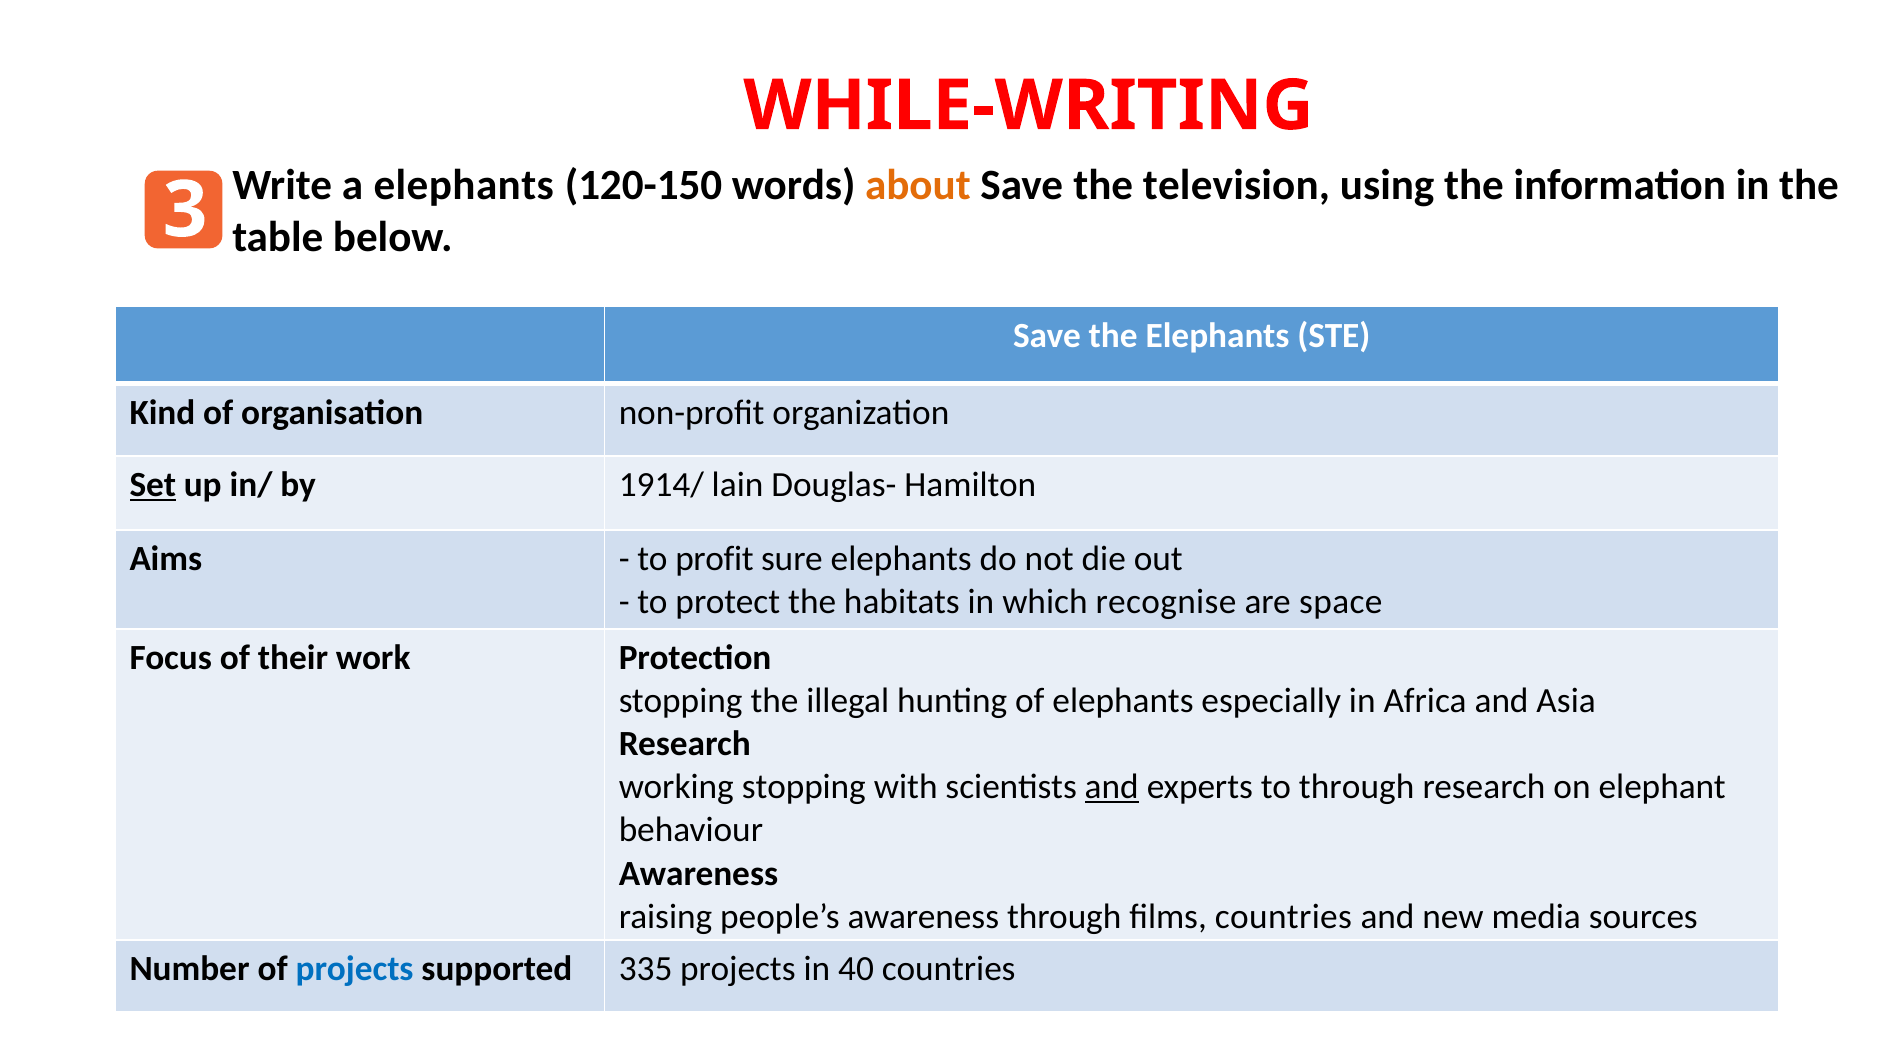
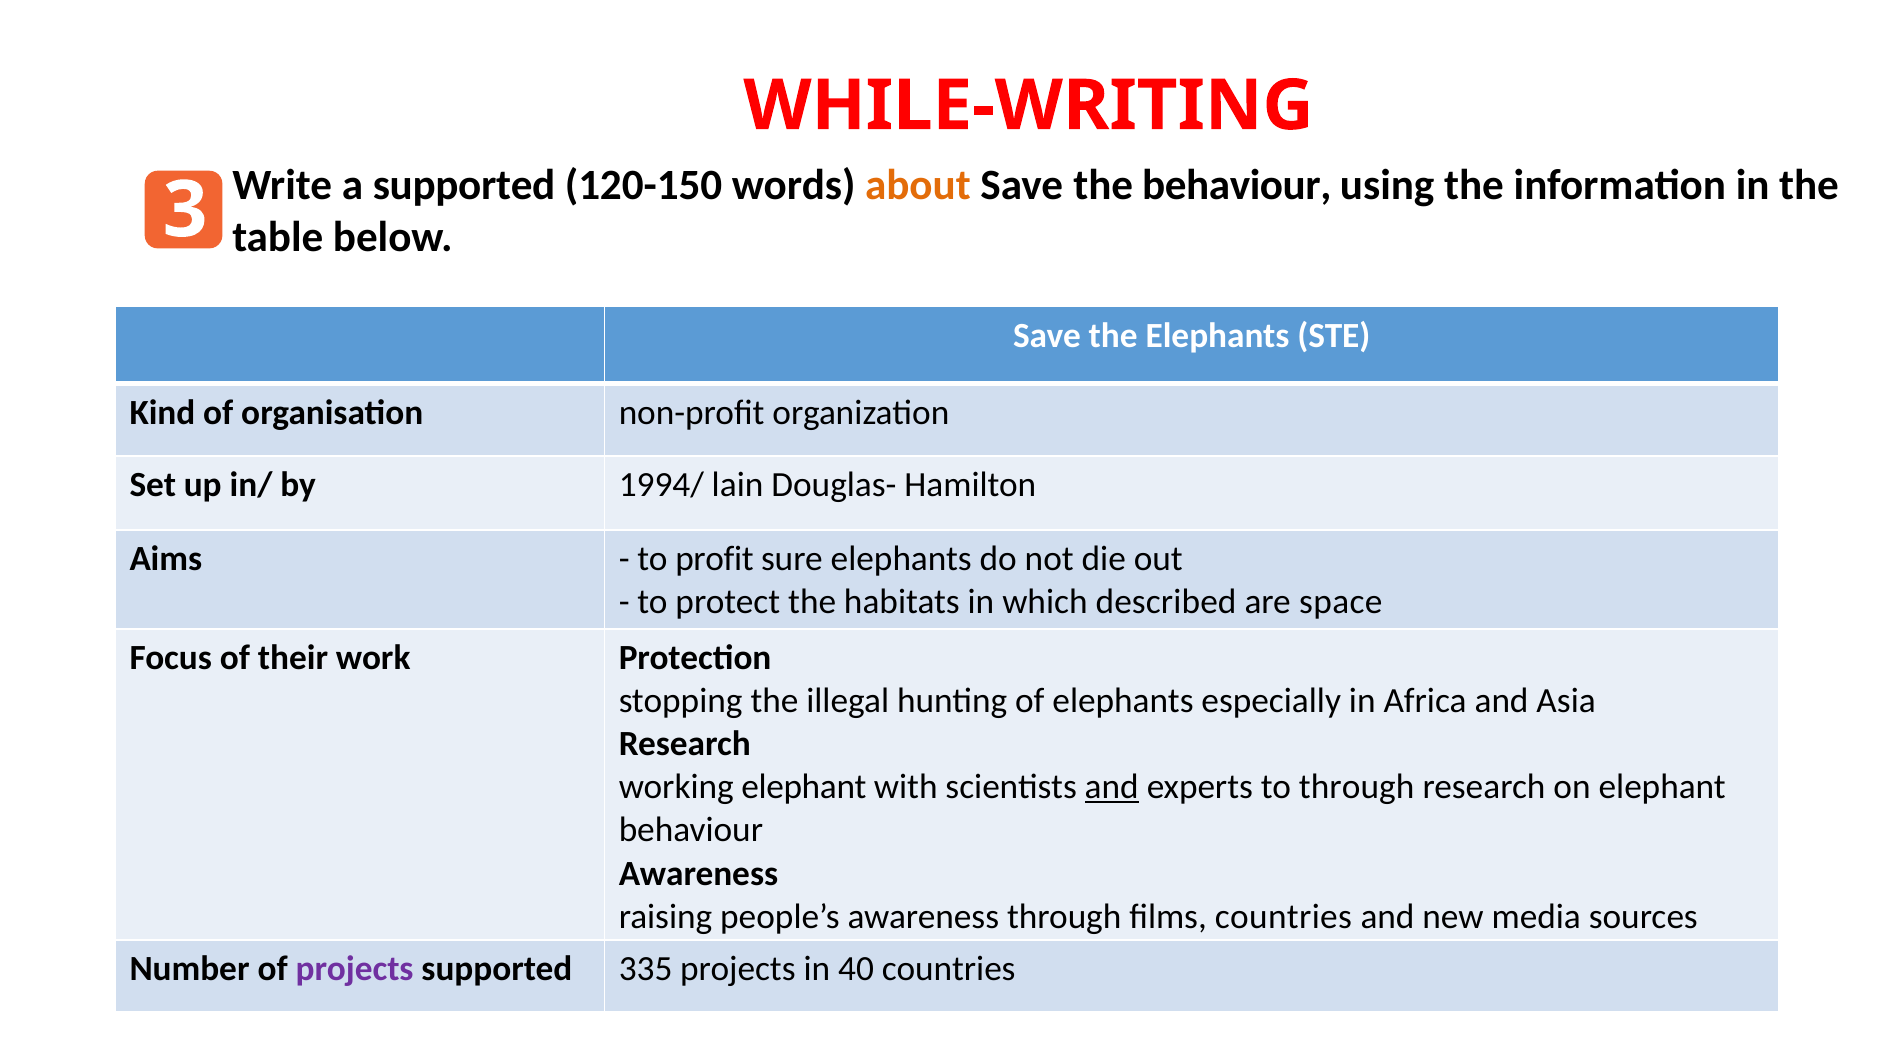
a elephants: elephants -> supported (464, 185)
the television: television -> behaviour (1237, 185)
Set underline: present -> none (153, 485)
1914/: 1914/ -> 1994/ (661, 485)
recognise: recognise -> described (1166, 602)
working stopping: stopping -> elephant (804, 787)
projects colour: blue -> purple (355, 969)
